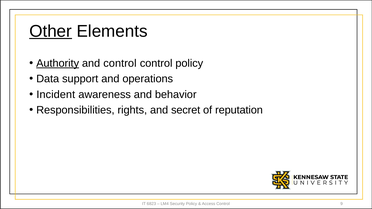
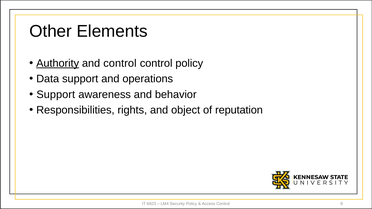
Other underline: present -> none (51, 31)
Incident: Incident -> Support (56, 95)
secret: secret -> object (186, 110)
